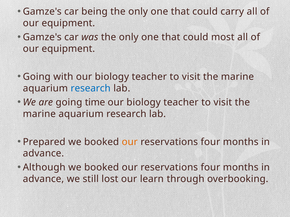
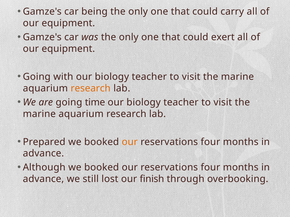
most: most -> exert (223, 37)
research colour: blue -> orange (91, 88)
learn: learn -> finish (152, 179)
